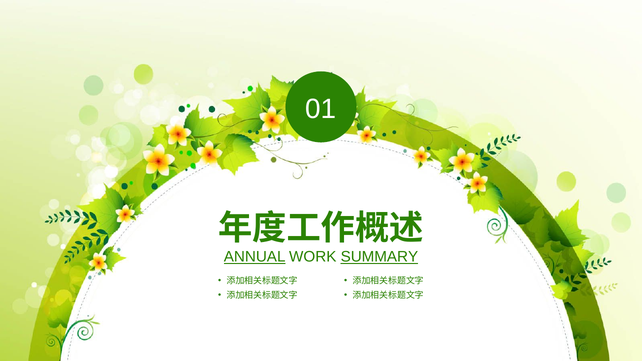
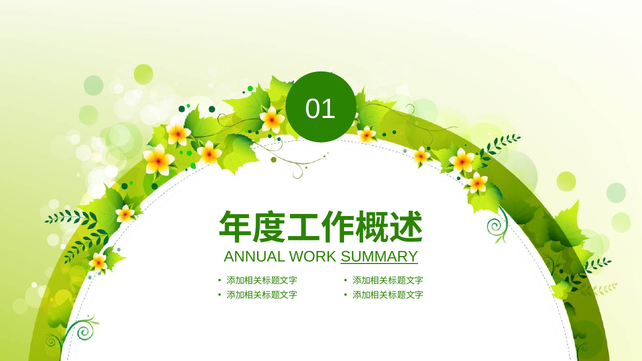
ANNUAL underline: present -> none (255, 257)
